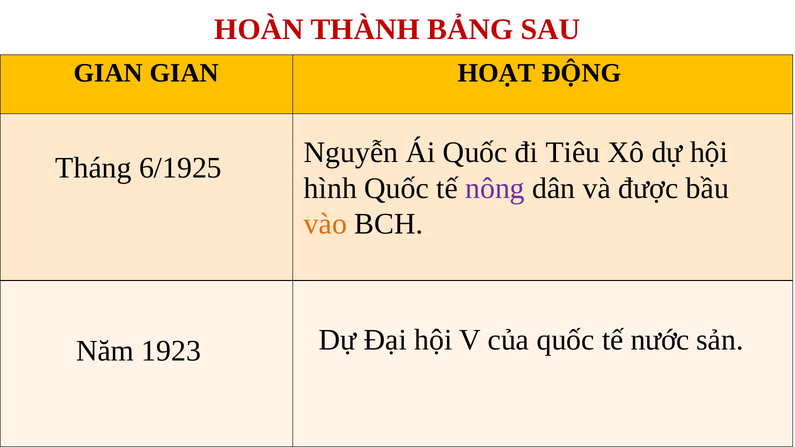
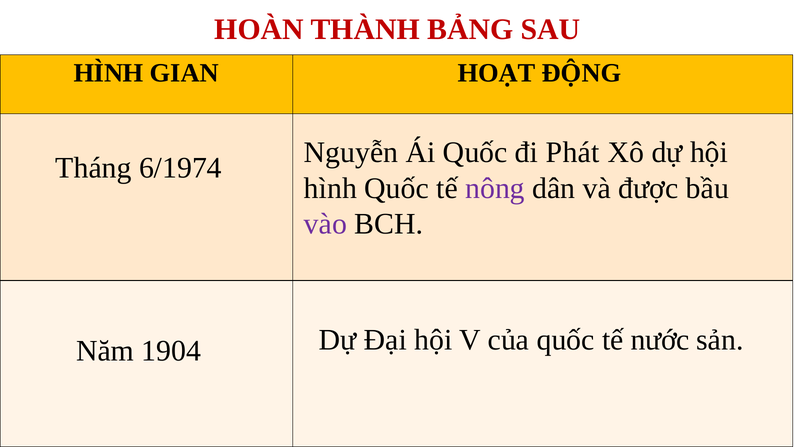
GIAN: GIAN -> HÌNH (109, 73)
Tiêu: Tiêu -> Phát (573, 153)
6/1925: 6/1925 -> 6/1974 (180, 168)
vào colour: orange -> purple (325, 224)
1923: 1923 -> 1904 (171, 351)
